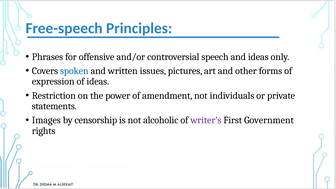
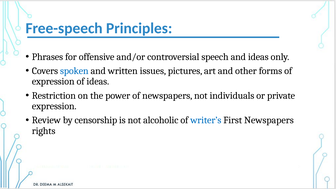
of amendment: amendment -> newspapers (167, 96)
statements: statements -> expression (54, 106)
Images: Images -> Review (46, 120)
writer’s colour: purple -> blue (206, 120)
First Government: Government -> Newspapers (269, 120)
